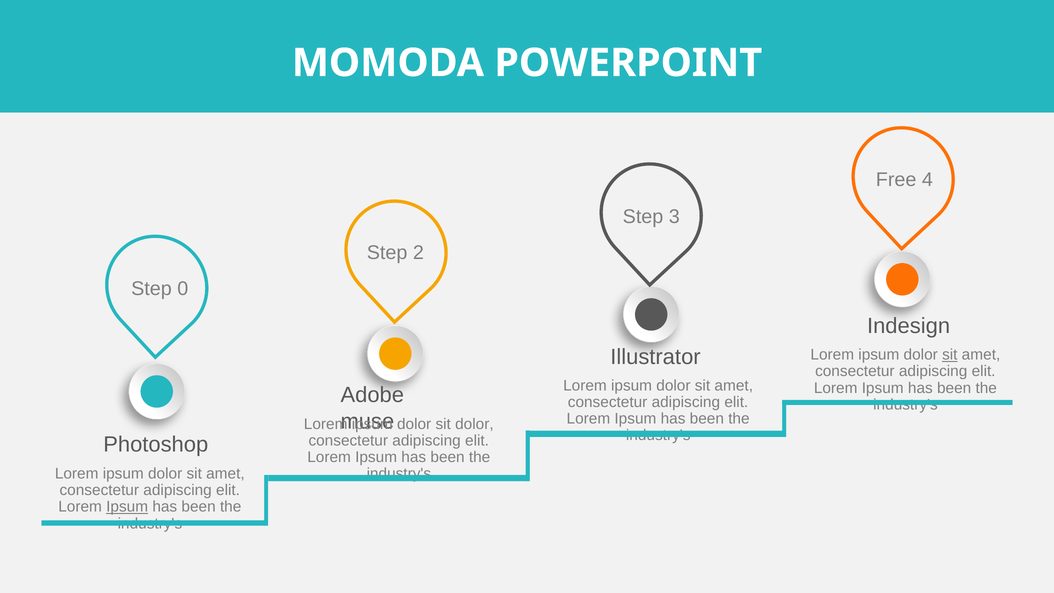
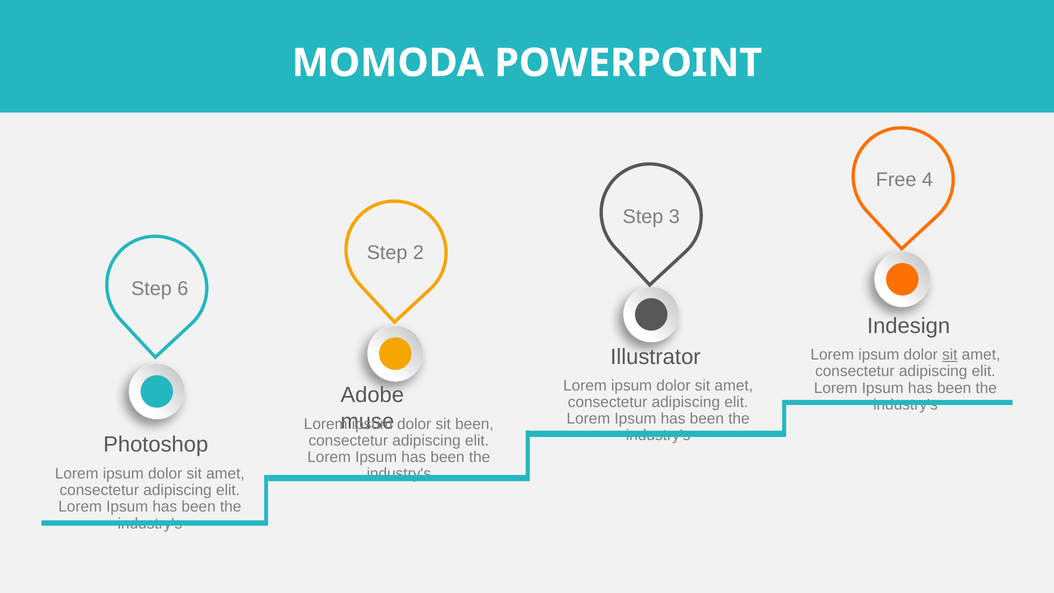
0: 0 -> 6 (183, 289)
sit dolor: dolor -> been (474, 424)
Ipsum underline: present -> none (127, 507)
